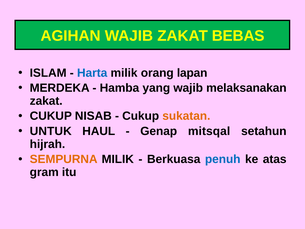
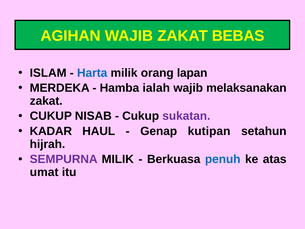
yang: yang -> ialah (156, 88)
sukatan colour: orange -> purple (186, 116)
UNTUK: UNTUK -> KADAR (51, 131)
mitsqal: mitsqal -> kutipan (209, 131)
SEMPURNA colour: orange -> purple (64, 159)
gram: gram -> umat (44, 172)
